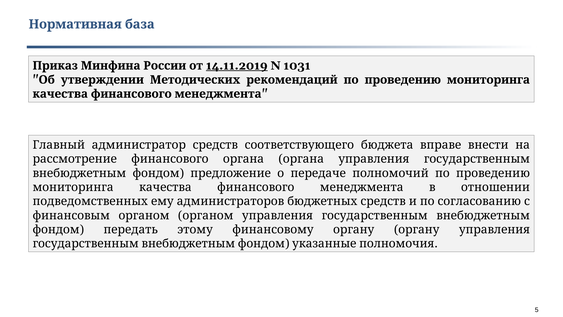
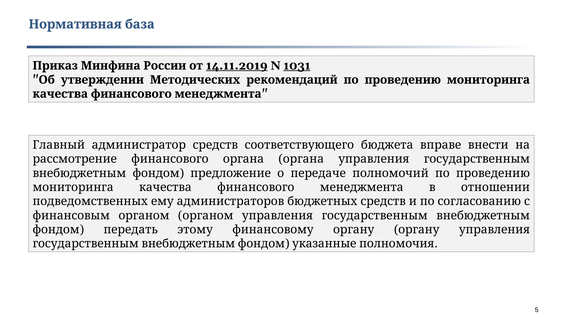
1031 underline: none -> present (297, 66)
